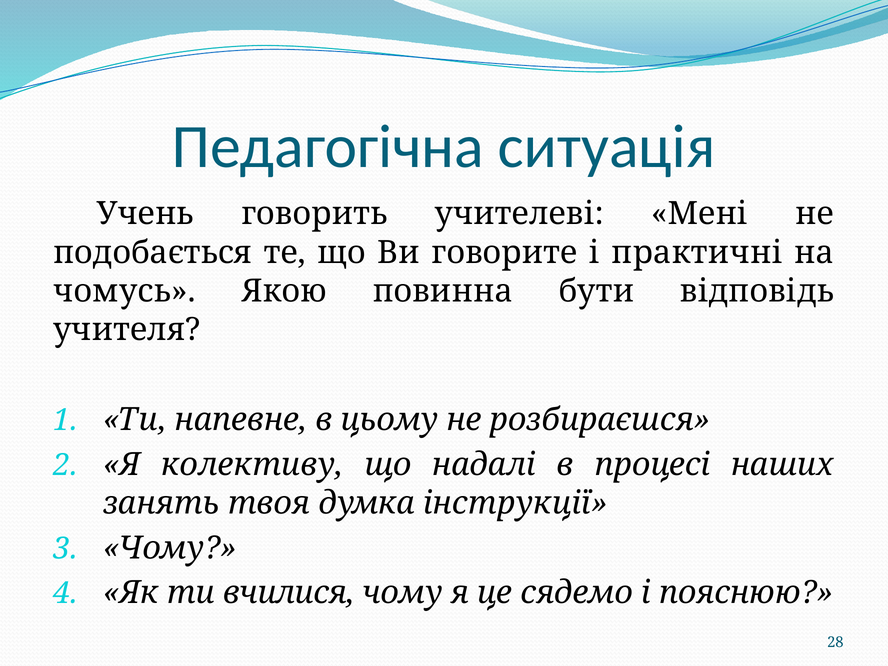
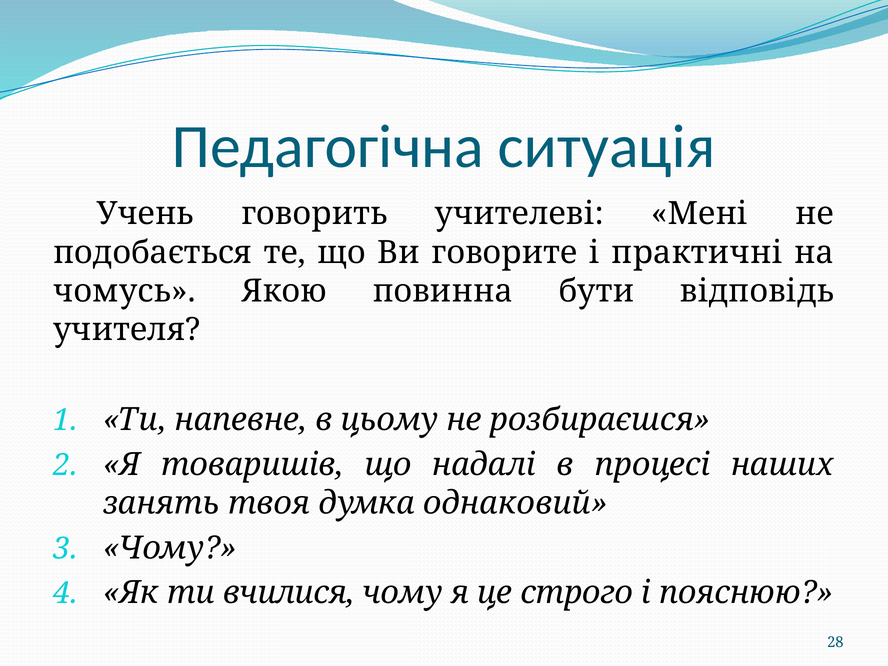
колективу: колективу -> товаришів (252, 464)
інструкції: інструкції -> однаковий (515, 503)
сядемо: сядемо -> строго (577, 593)
